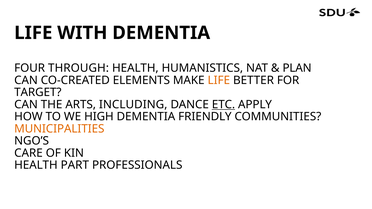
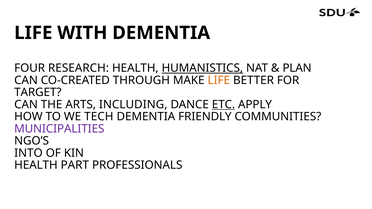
THROUGH: THROUGH -> RESEARCH (79, 68)
HUMANISTICS underline: none -> present (202, 68)
ELEMENTS: ELEMENTS -> THROUGH (141, 80)
HIGH: HIGH -> TECH (99, 117)
MUNICIPALITIES colour: orange -> purple (59, 129)
CARE: CARE -> INTO (28, 153)
